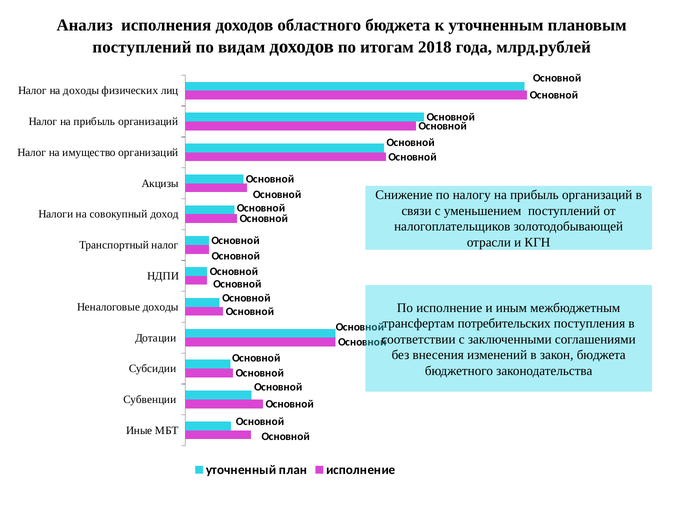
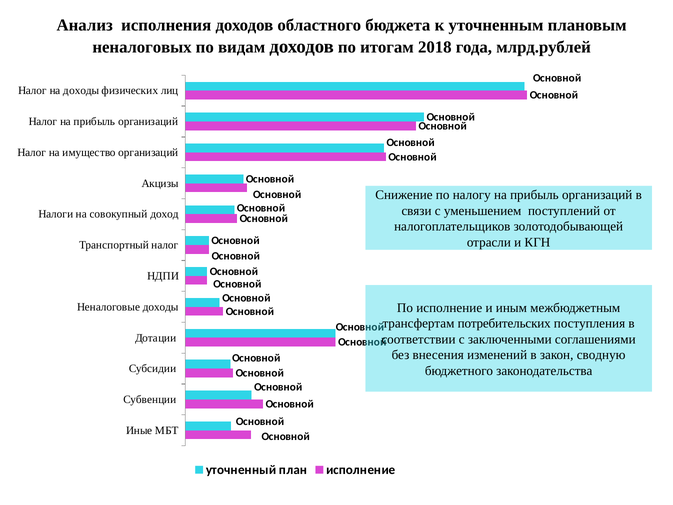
поступлений: поступлений -> неналоговых (142, 47)
закон бюджета: бюджета -> сводную (601, 355)
